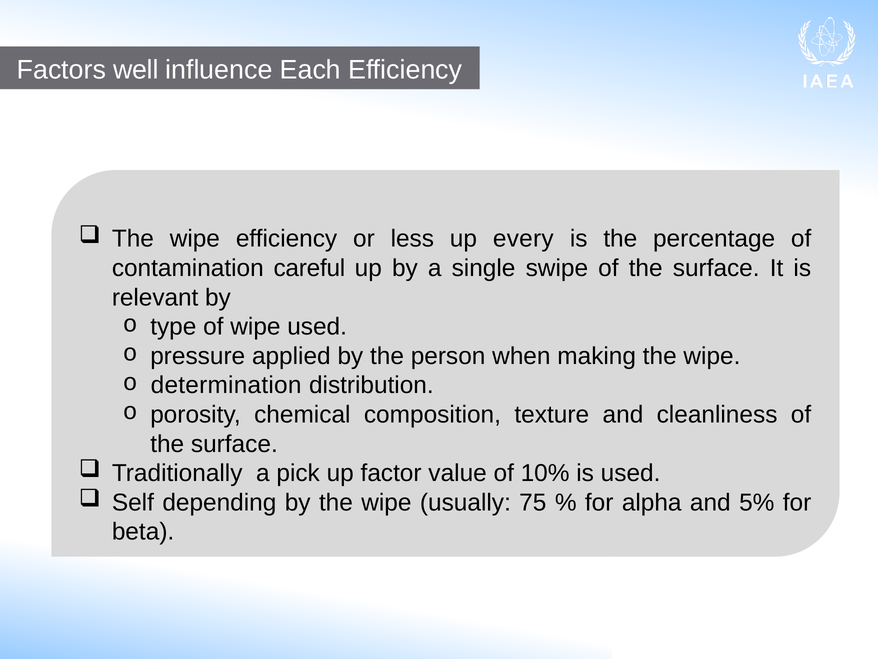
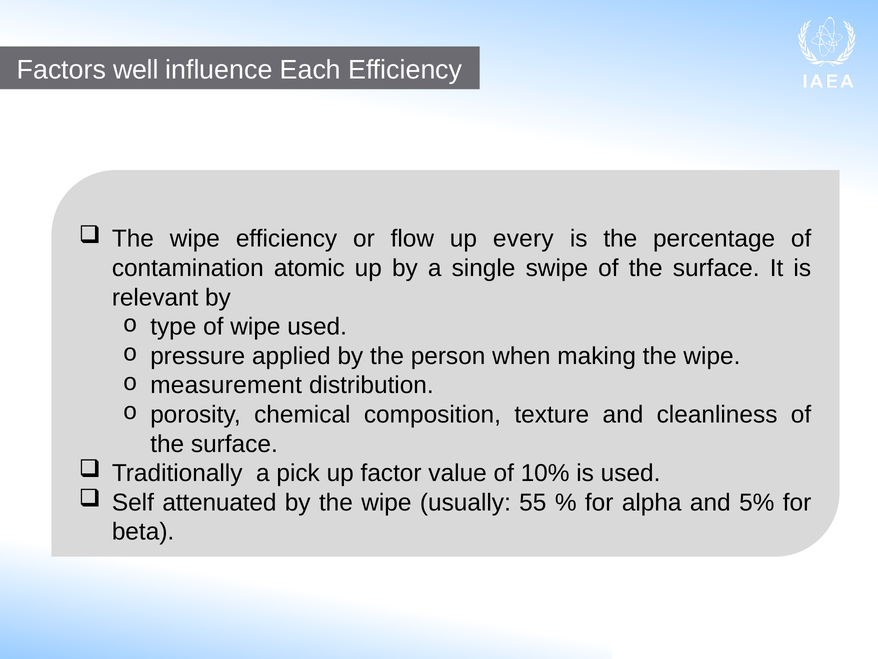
less: less -> flow (412, 239)
careful: careful -> atomic (309, 268)
determination: determination -> measurement (226, 385)
depending: depending -> attenuated (219, 502)
75: 75 -> 55 (533, 502)
